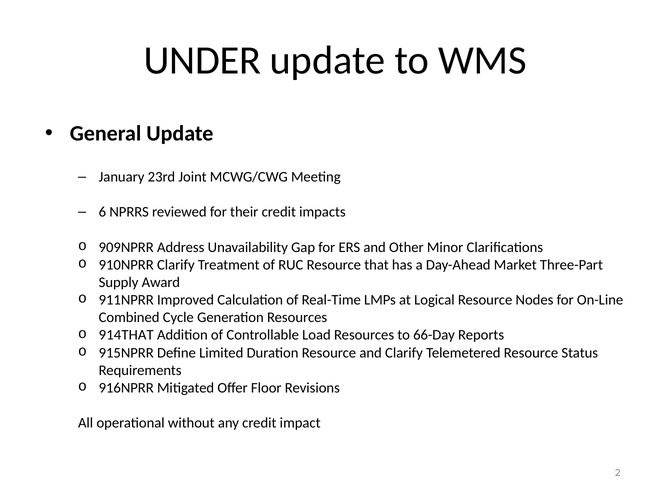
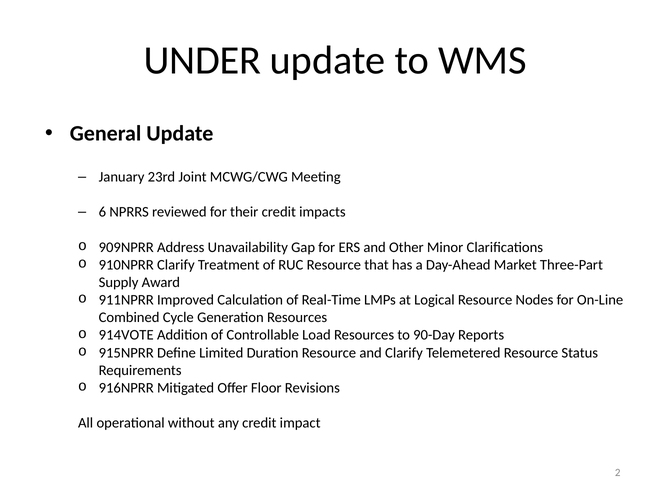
914THAT: 914THAT -> 914VOTE (126, 335)
66-Day: 66-Day -> 90-Day (434, 335)
